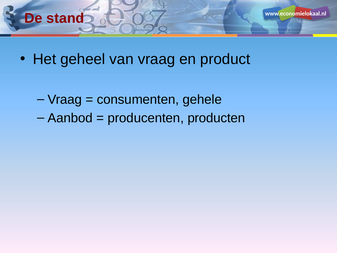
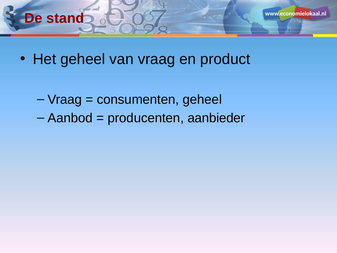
consumenten gehele: gehele -> geheel (202, 99)
producten: producten -> aanbieder (216, 118)
